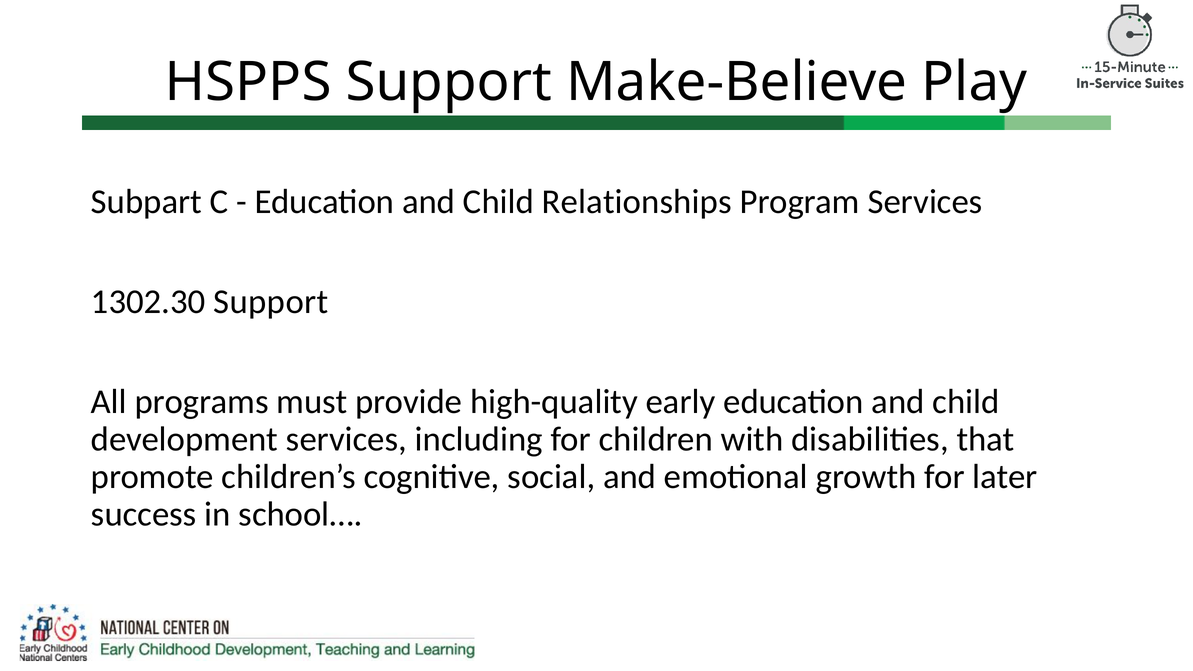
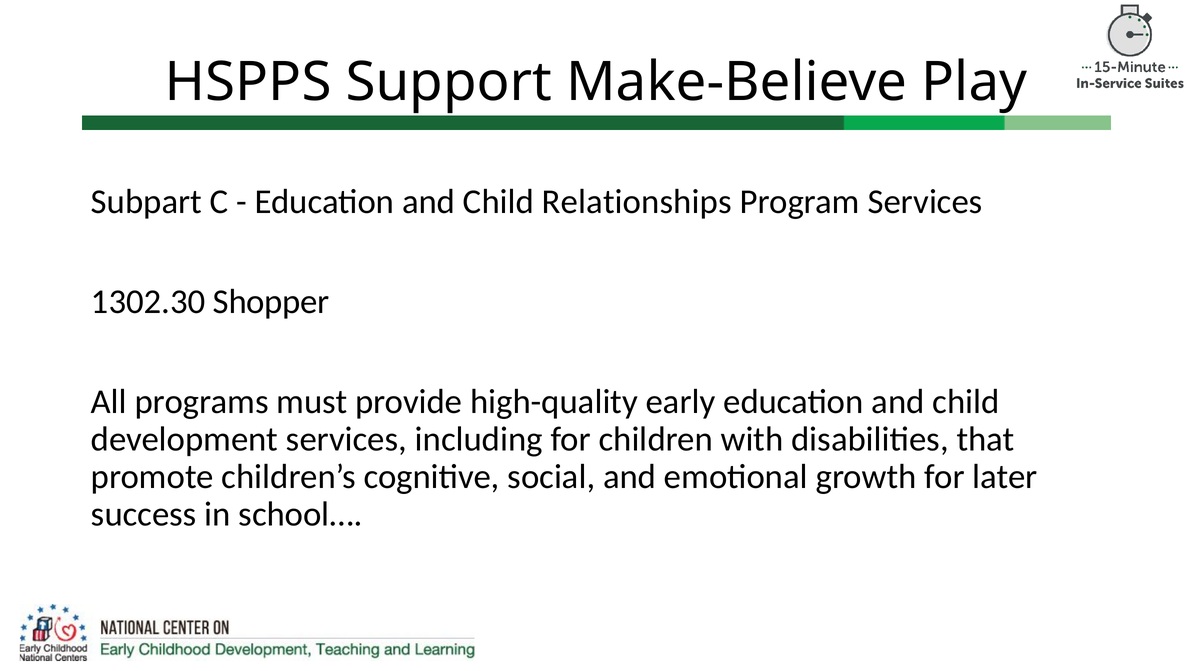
1302.30 Support: Support -> Shopper (271, 302)
